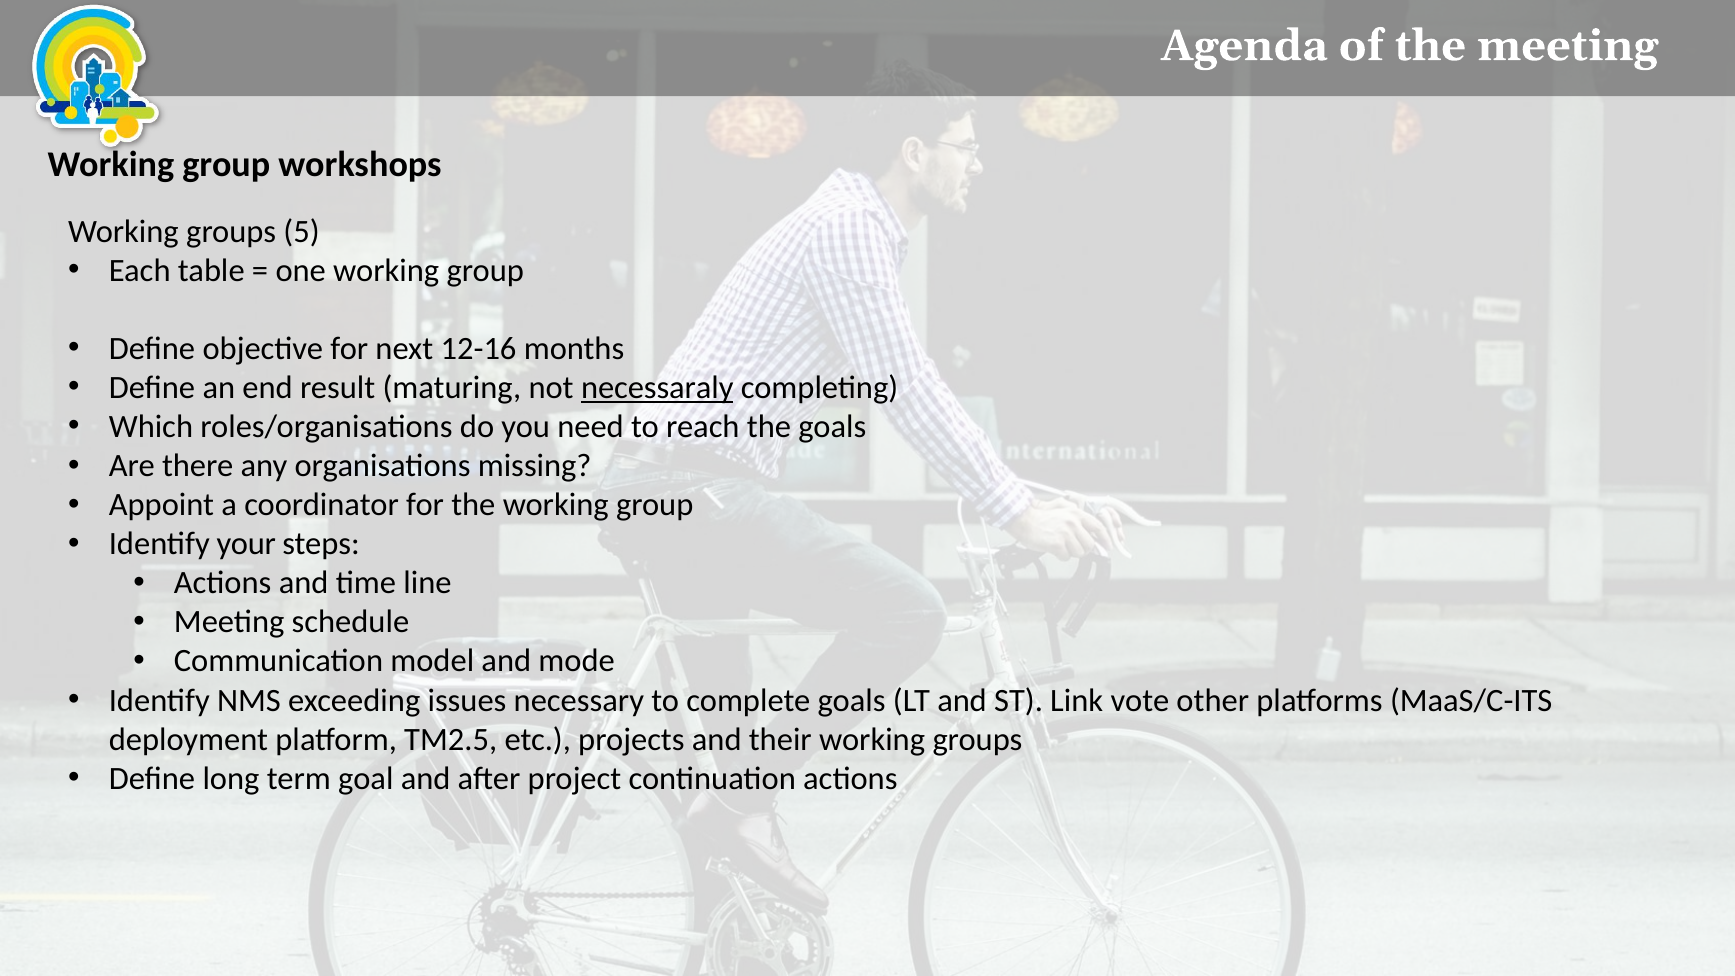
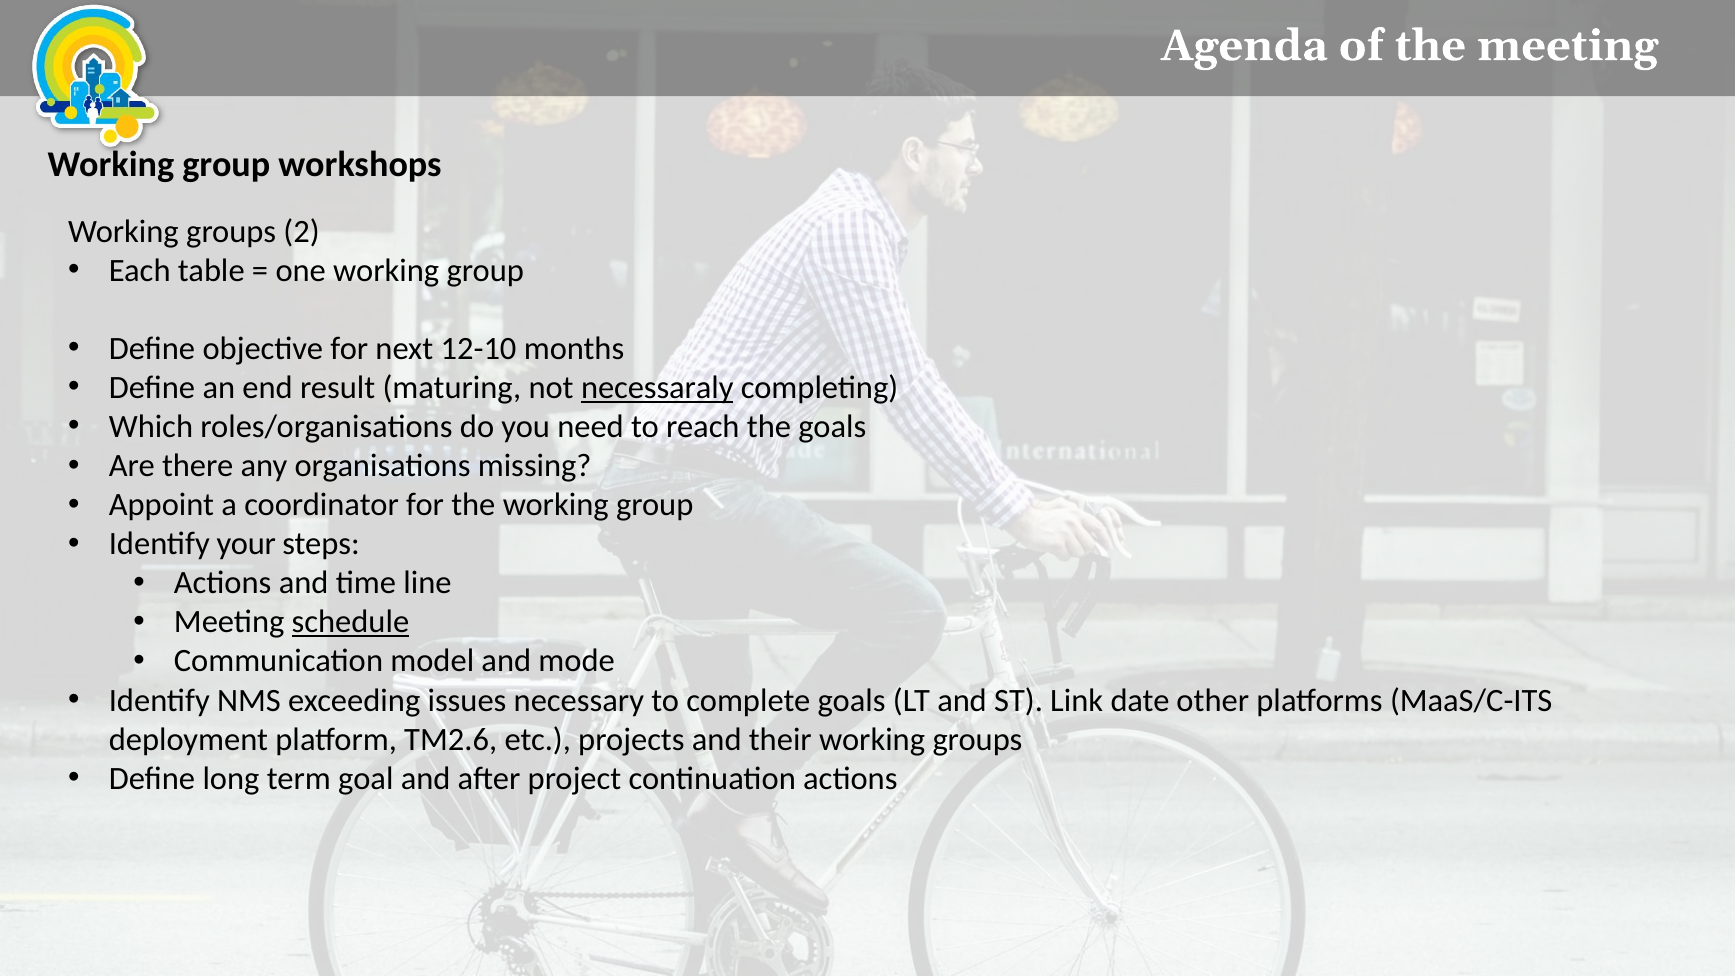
5: 5 -> 2 (302, 232)
12-16: 12-16 -> 12-10 (479, 349)
schedule underline: none -> present (350, 622)
vote: vote -> date (1140, 700)
TM2.5: TM2.5 -> TM2.6 (451, 739)
